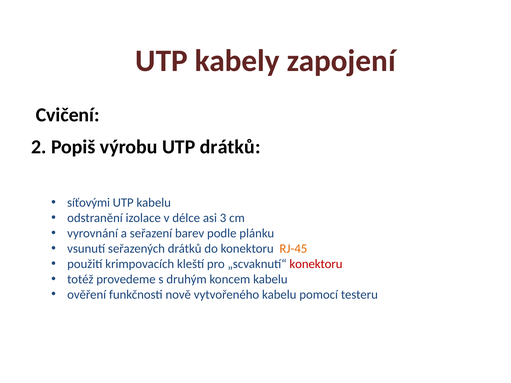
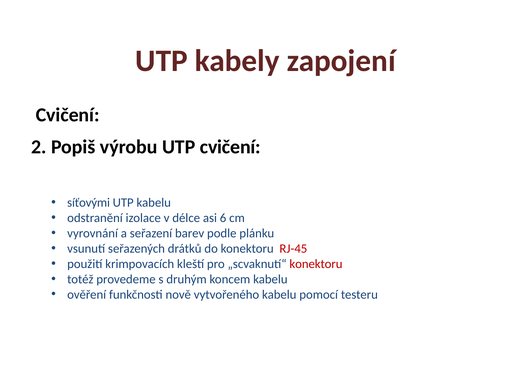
UTP drátků: drátků -> cvičení (230, 147)
3: 3 -> 6 (223, 218)
RJ-45 colour: orange -> red (293, 249)
